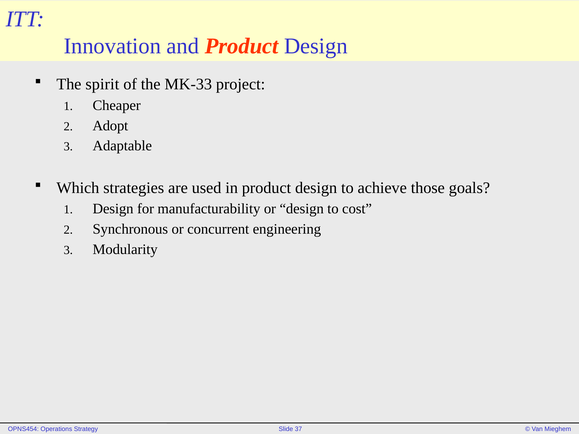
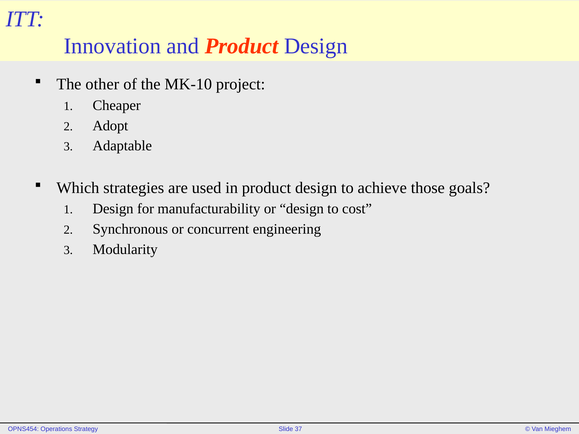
spirit: spirit -> other (102, 84)
MK-33: MK-33 -> MK-10 (188, 84)
